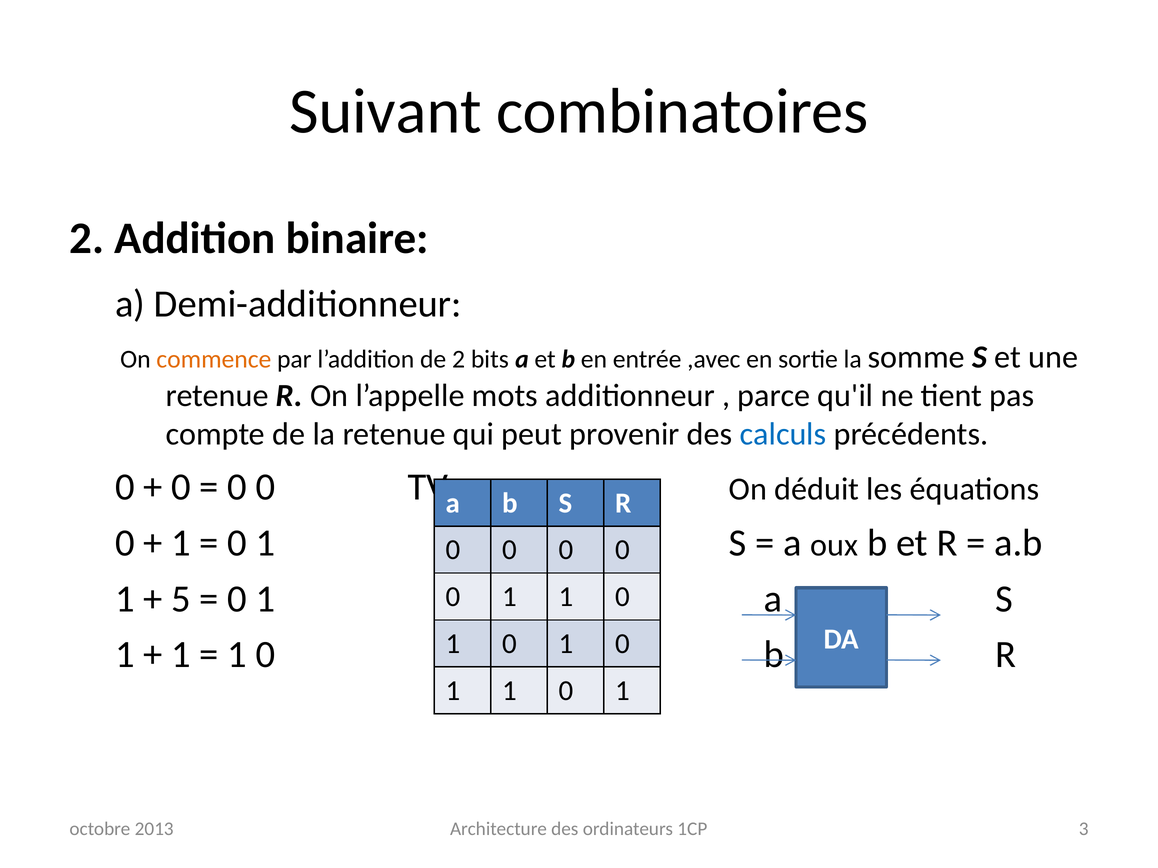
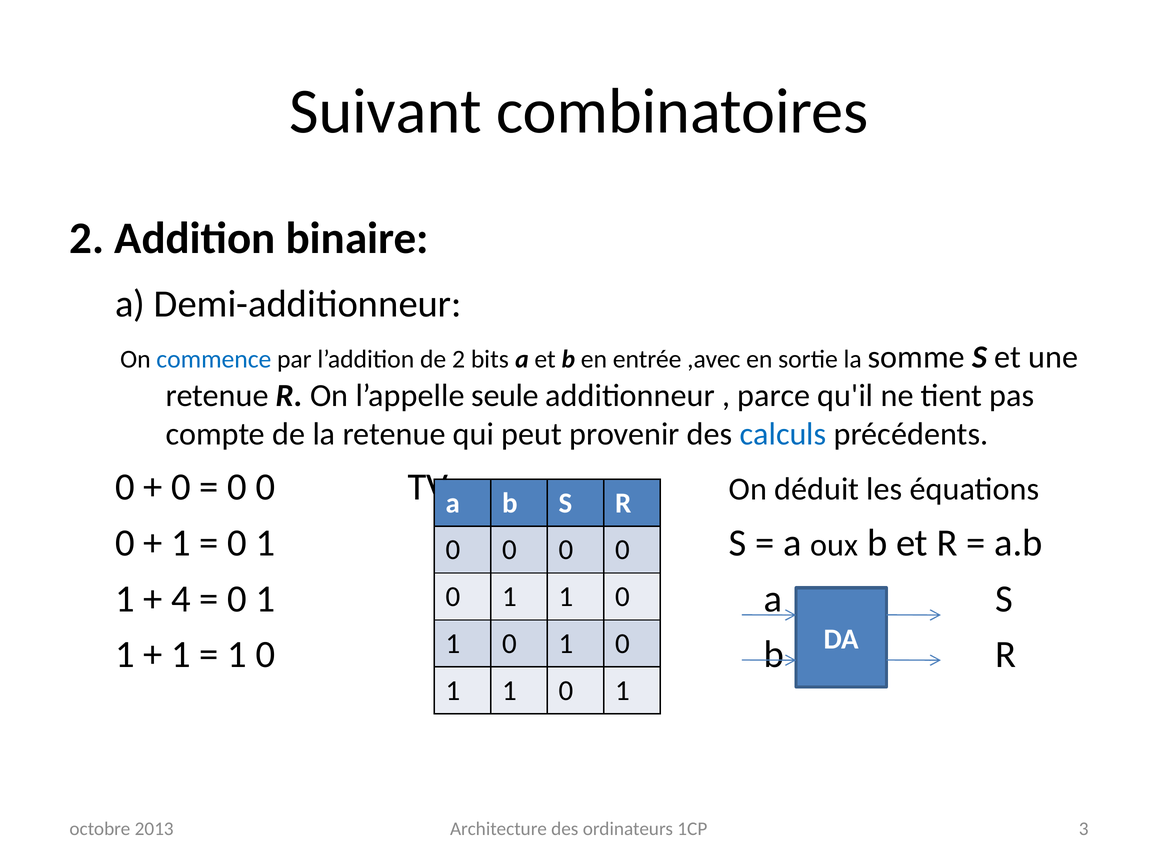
commence colour: orange -> blue (214, 359)
mots: mots -> seule (505, 396)
5: 5 -> 4 (181, 599)
